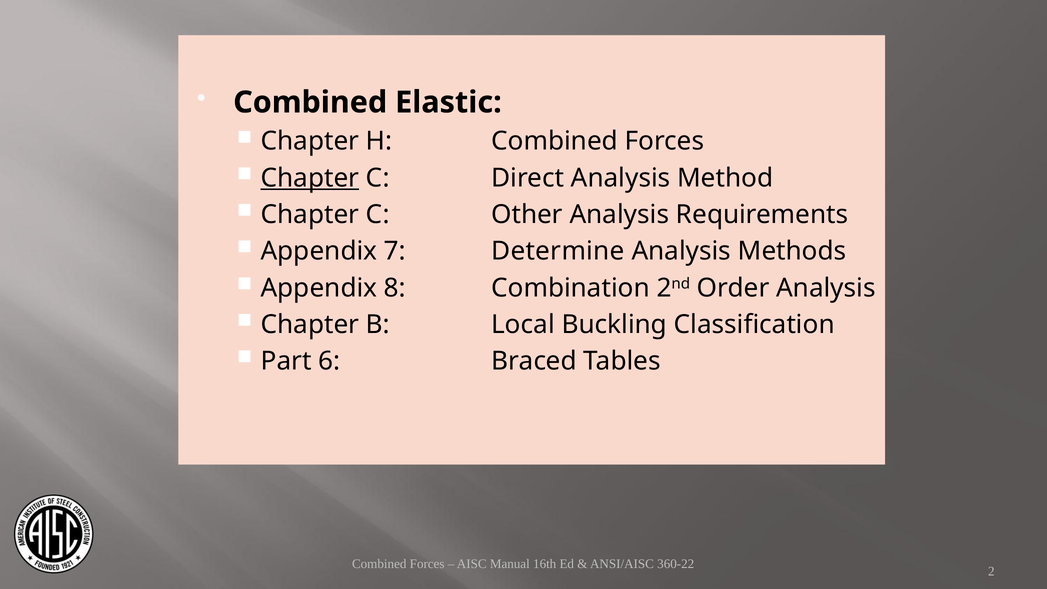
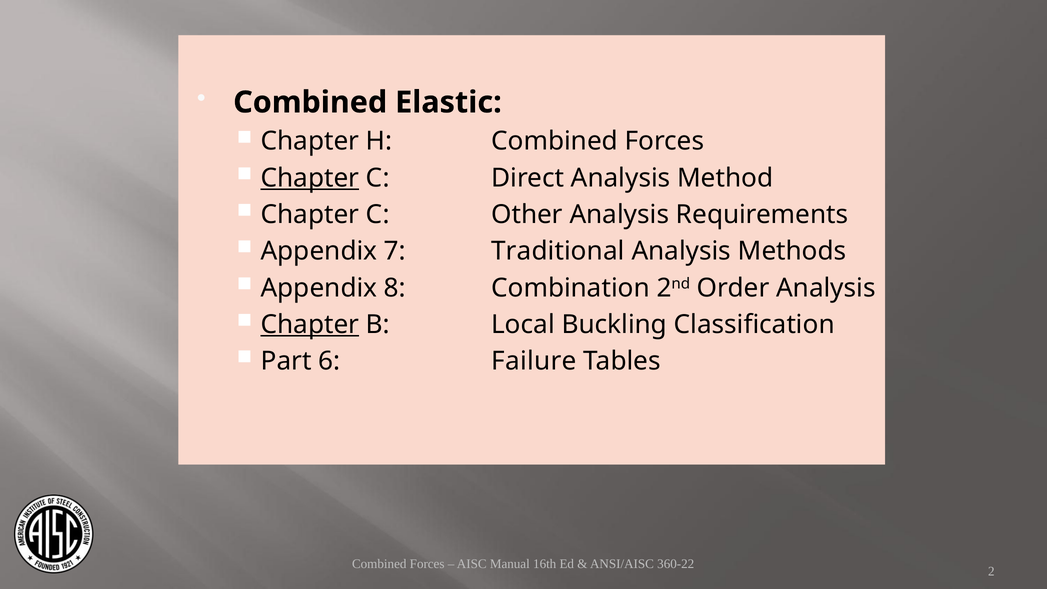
Determine: Determine -> Traditional (558, 251)
Chapter underline: none -> present (310, 324)
Braced: Braced -> Failure (534, 361)
